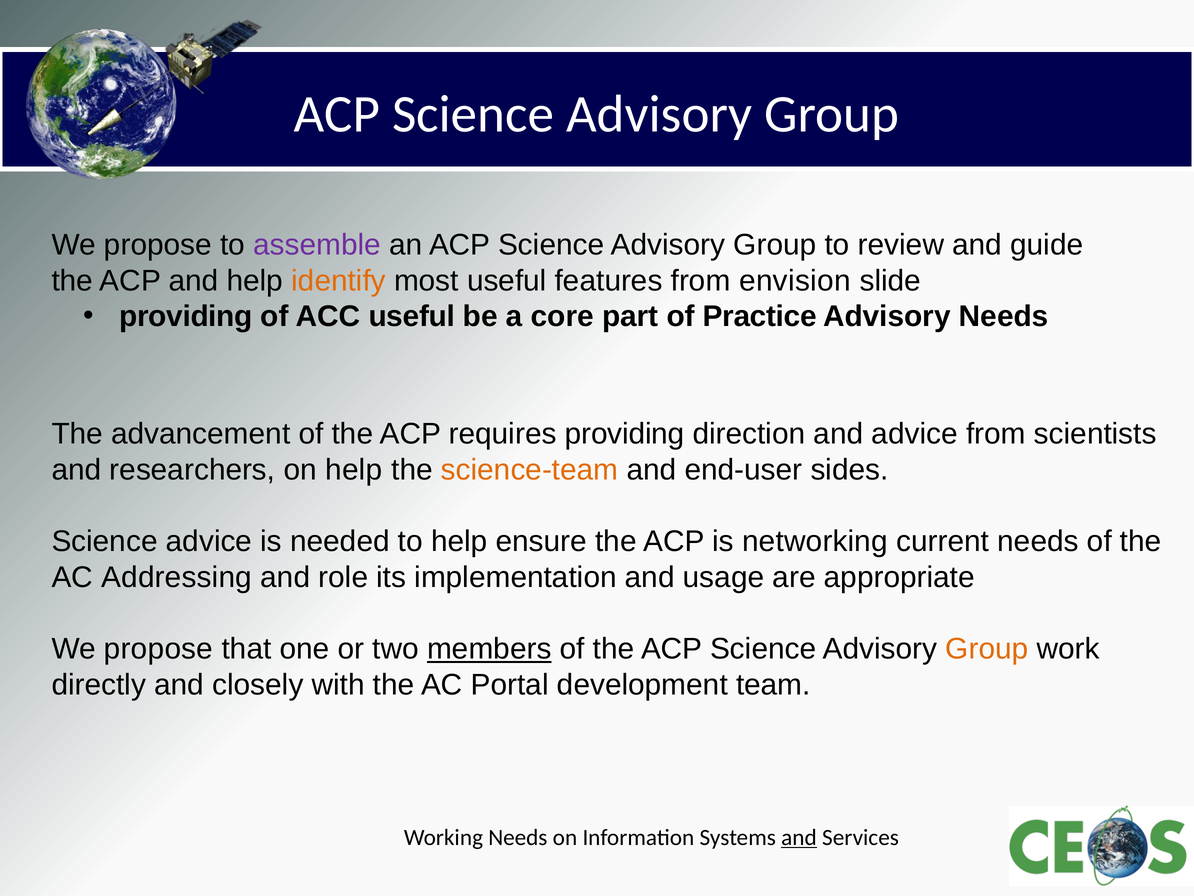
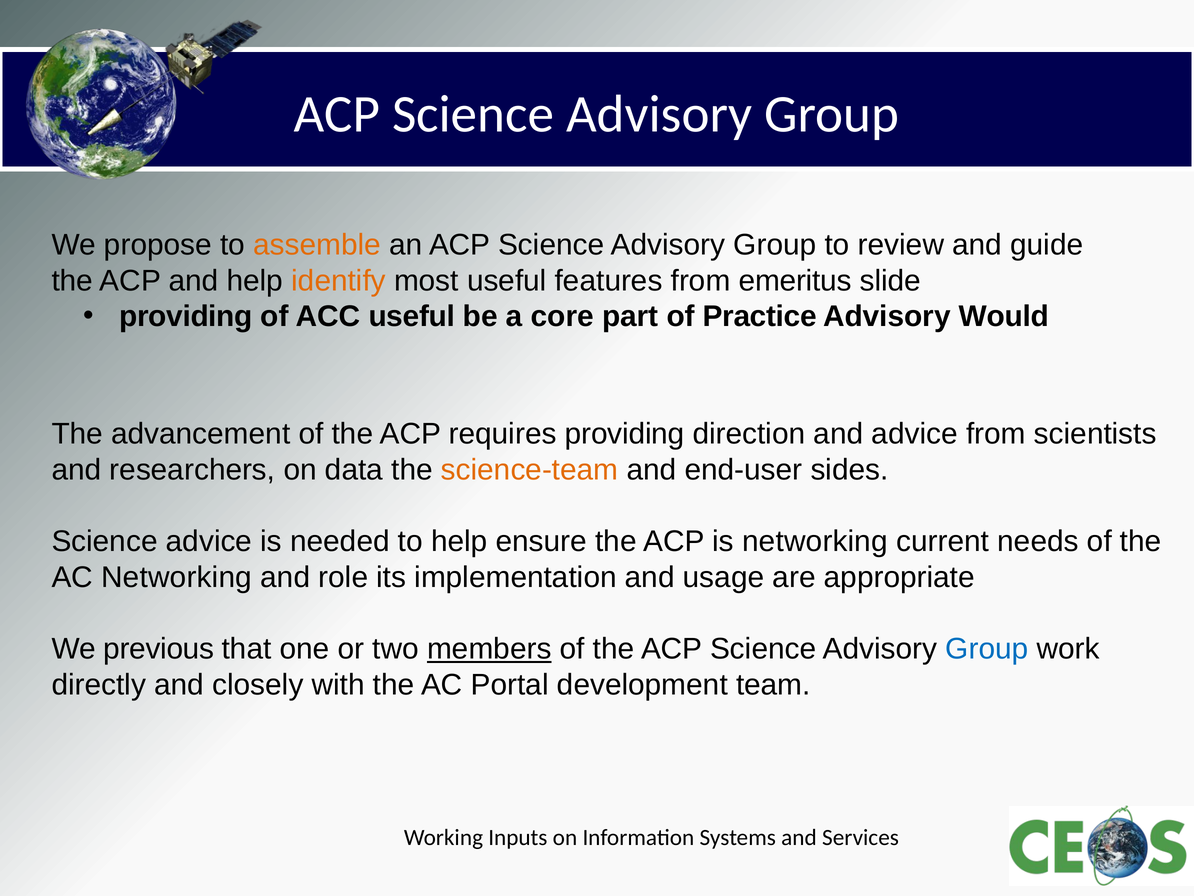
assemble colour: purple -> orange (317, 245)
envision: envision -> emeritus (795, 281)
Advisory Needs: Needs -> Would (1004, 316)
on help: help -> data (354, 470)
AC Addressing: Addressing -> Networking (177, 577)
propose: propose -> previous (159, 649)
Group colour: orange -> blue (987, 649)
Working Needs: Needs -> Inputs (518, 837)
and underline: present -> none (799, 837)
